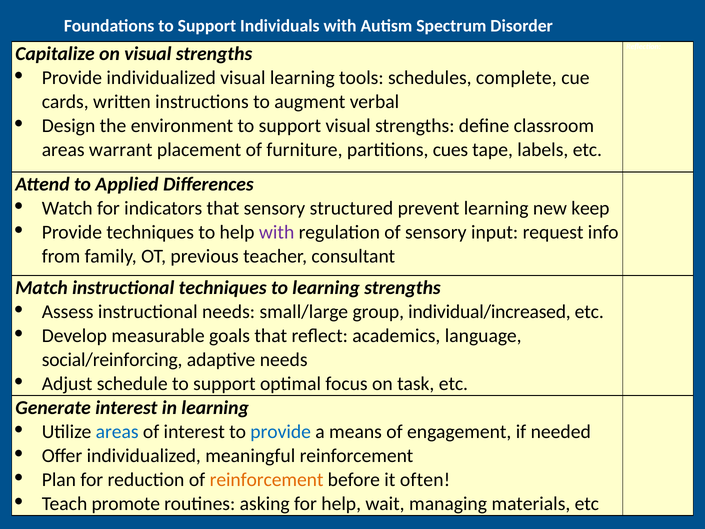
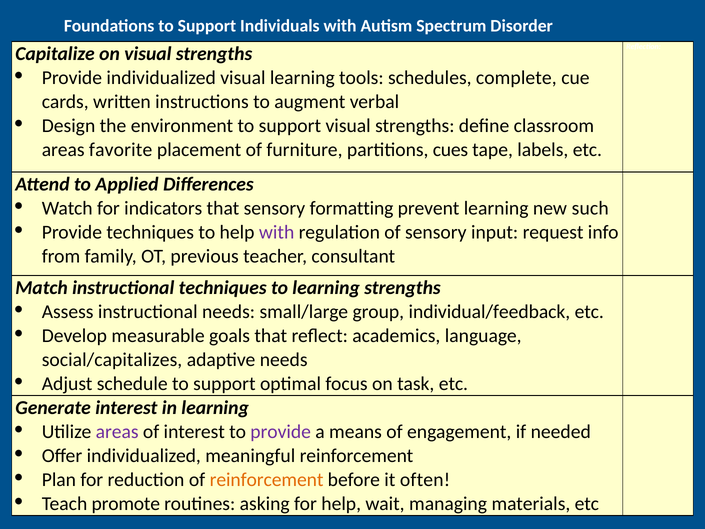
warrant: warrant -> favorite (121, 150)
structured: structured -> formatting (352, 208)
keep: keep -> such (590, 208)
individual/increased: individual/increased -> individual/feedback (489, 311)
social/reinforcing: social/reinforcing -> social/capitalizes (112, 359)
areas colour: blue -> purple (117, 431)
provide colour: blue -> purple (281, 431)
